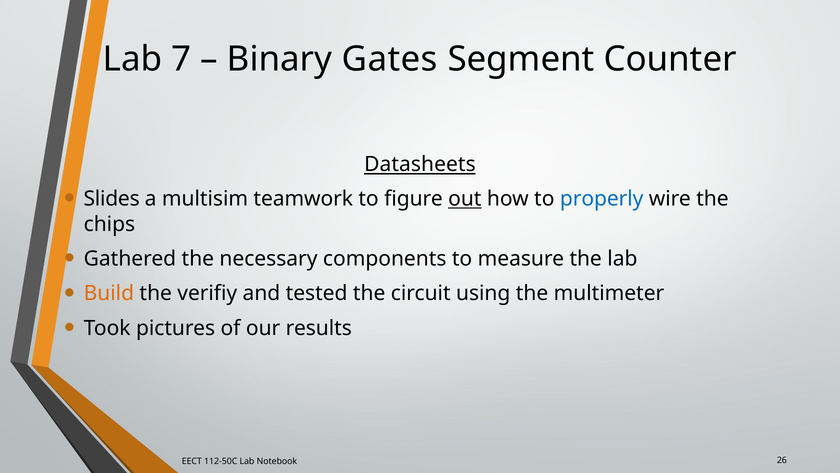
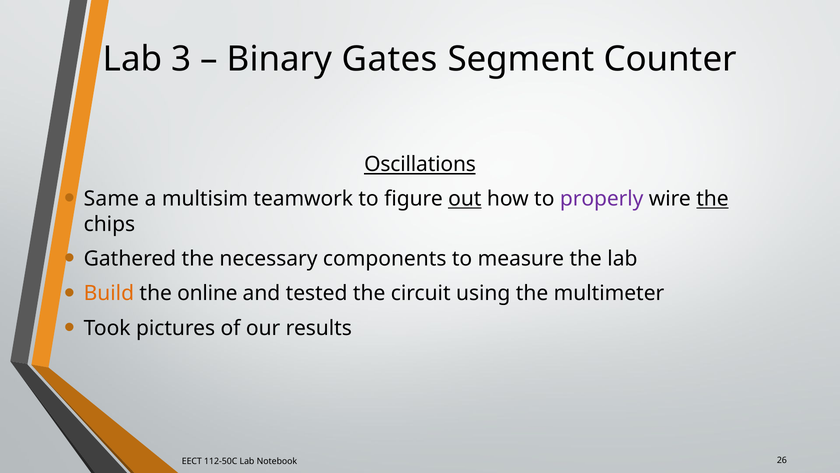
7: 7 -> 3 (181, 59)
Datasheets: Datasheets -> Oscillations (420, 164)
Slides: Slides -> Same (111, 199)
properly colour: blue -> purple (602, 199)
the underline: none -> present (712, 199)
verifiy: verifiy -> online (207, 293)
